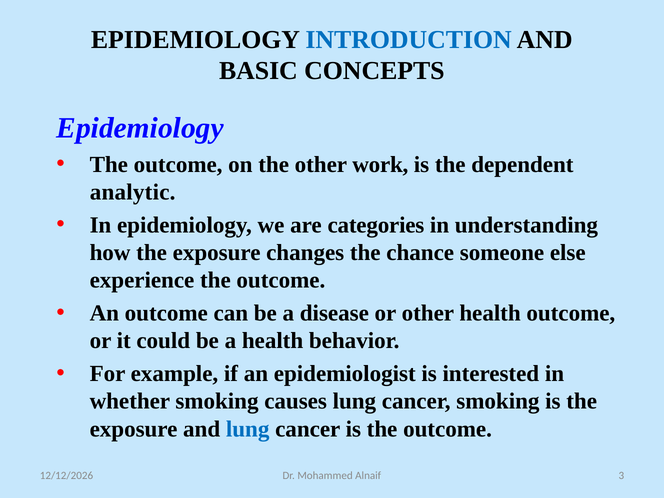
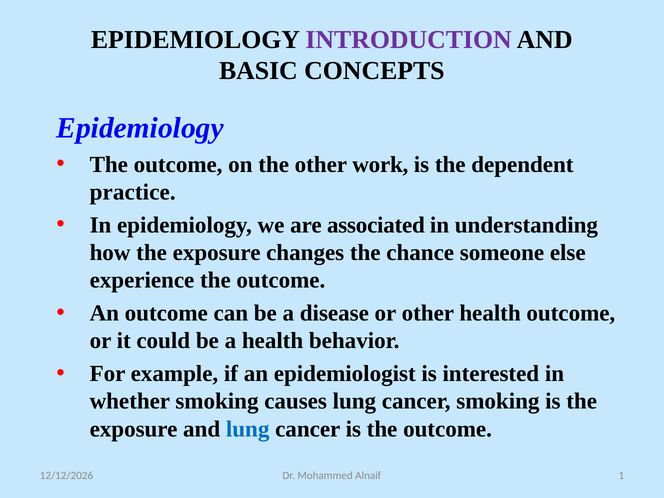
INTRODUCTION colour: blue -> purple (409, 40)
analytic: analytic -> practice (133, 192)
categories: categories -> associated (376, 225)
3: 3 -> 1 (621, 475)
